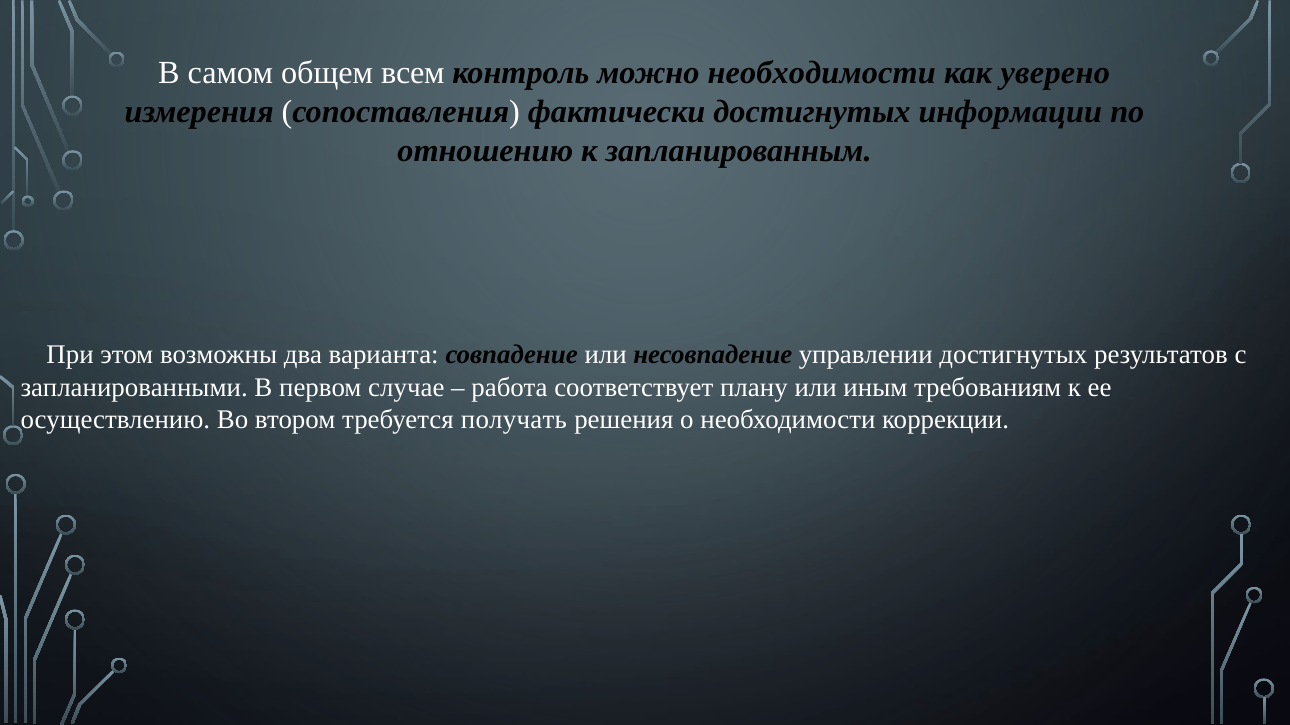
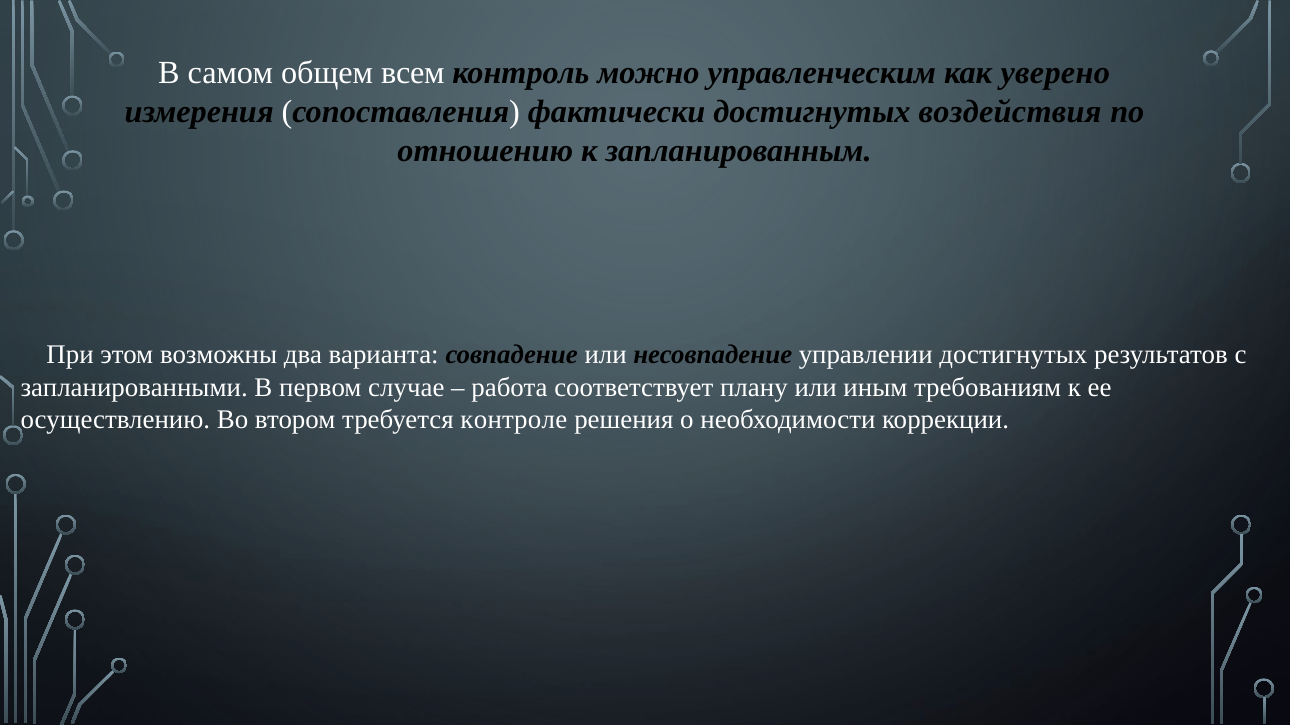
можно необходимости: необходимости -> управленческим (822, 73)
информации: информации -> воздействия (1010, 112)
получать: получать -> контроле (514, 420)
